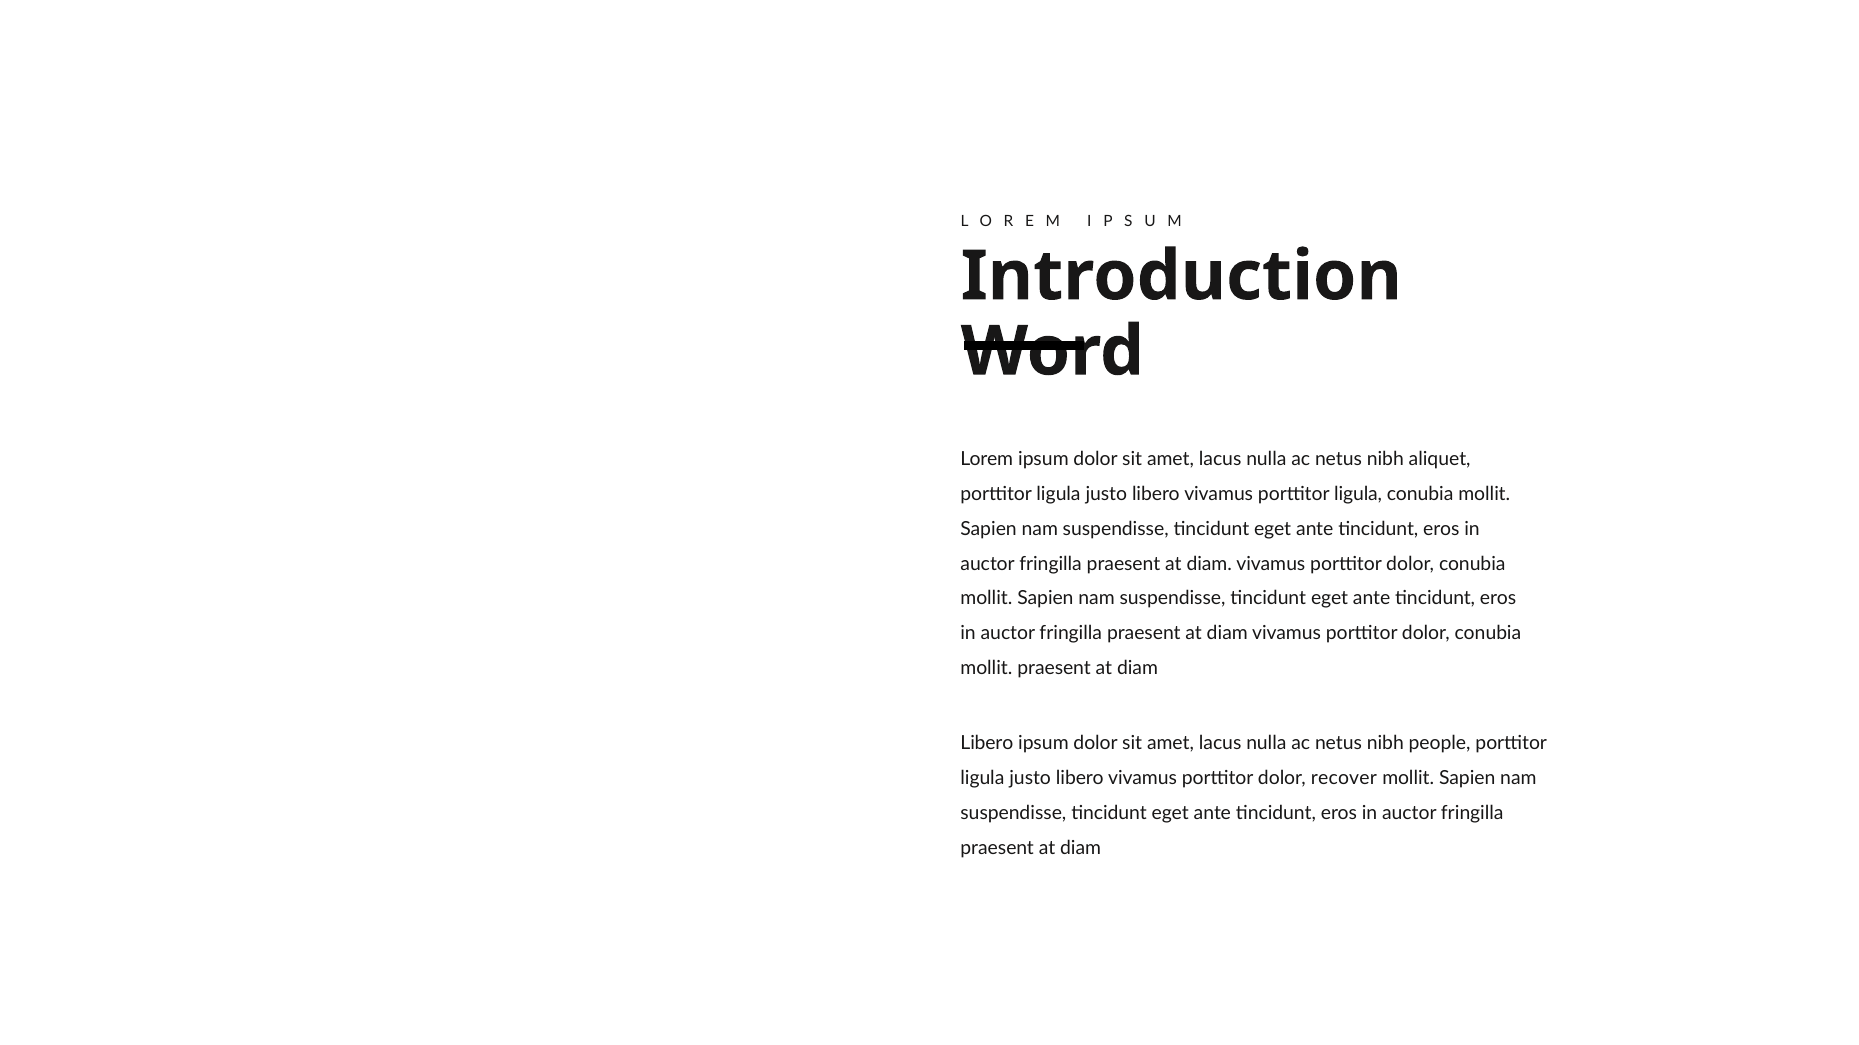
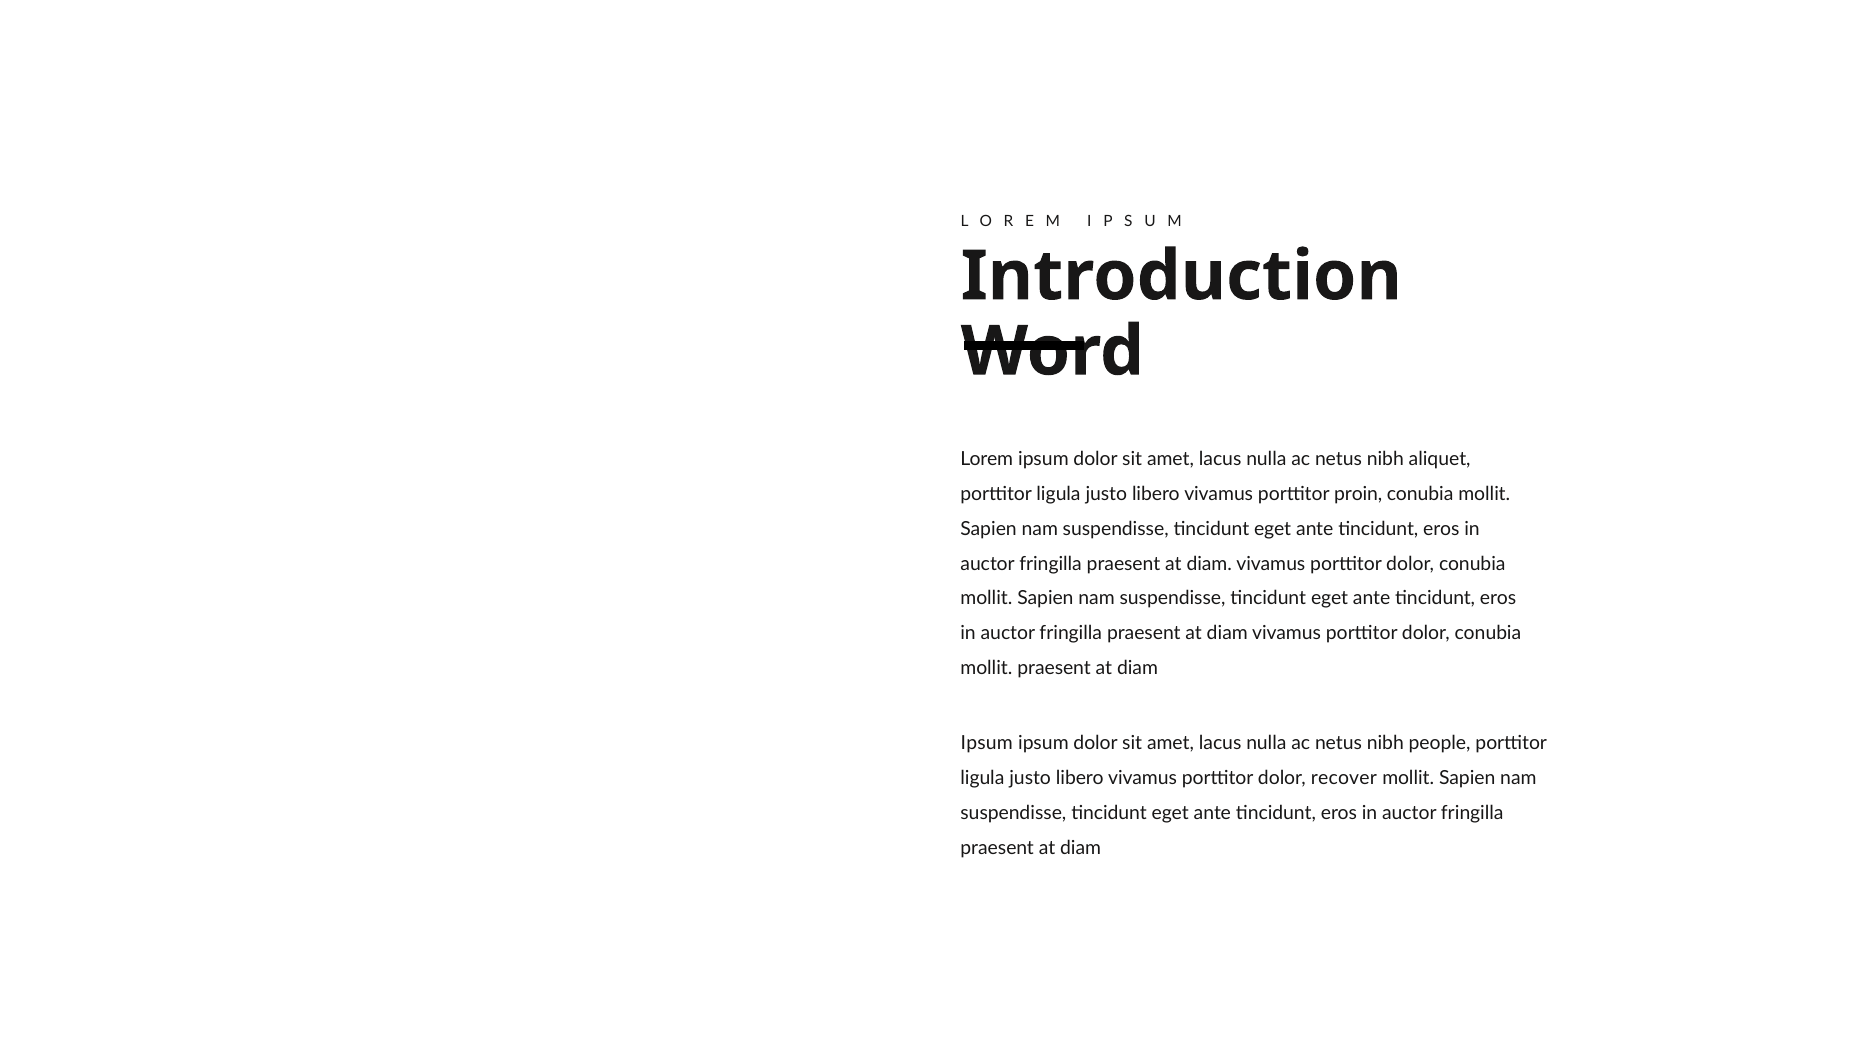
vivamus porttitor ligula: ligula -> proin (1358, 494)
Libero: Libero -> Ipsum (987, 744)
